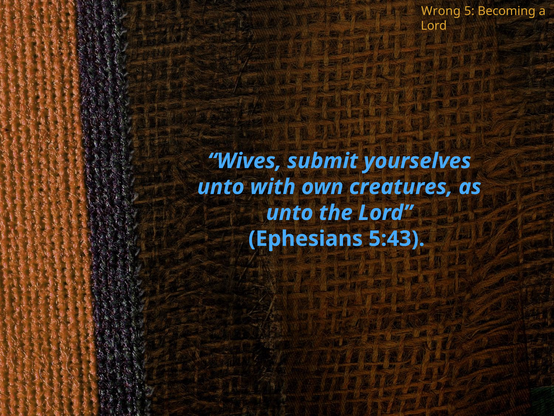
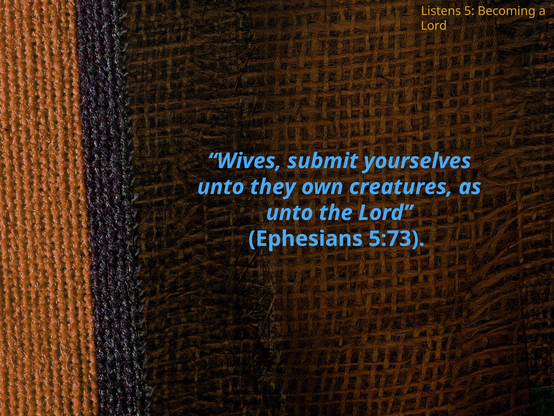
Wrong: Wrong -> Listens (441, 11)
with: with -> they (273, 187)
5:43: 5:43 -> 5:73 (397, 238)
